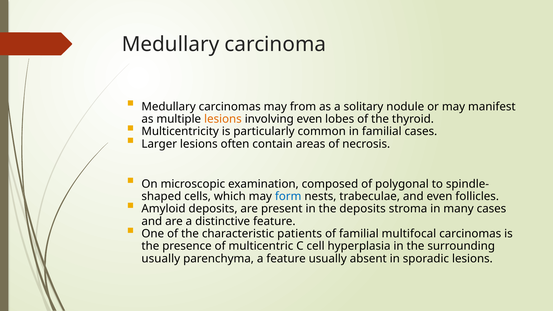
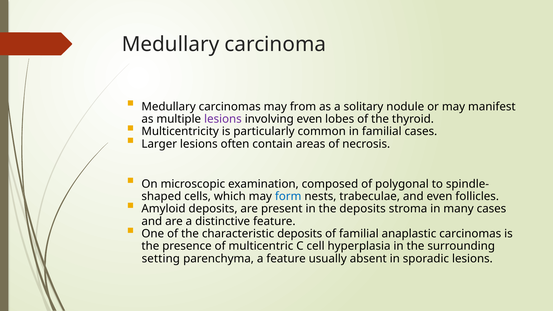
lesions colour: orange -> purple (223, 119)
characteristic patients: patients -> deposits (300, 234)
multifocal: multifocal -> anaplastic (409, 234)
usually: usually -> setting (161, 259)
